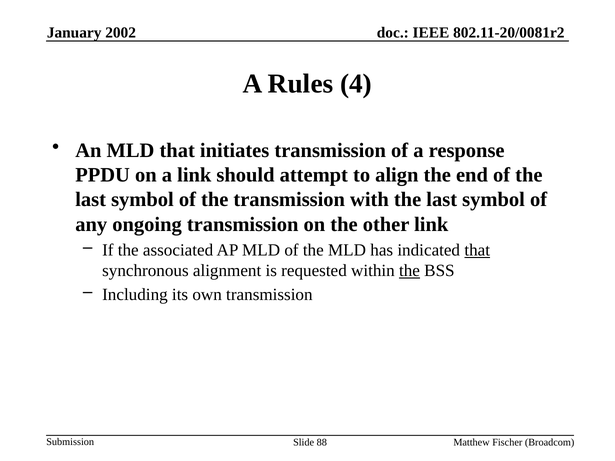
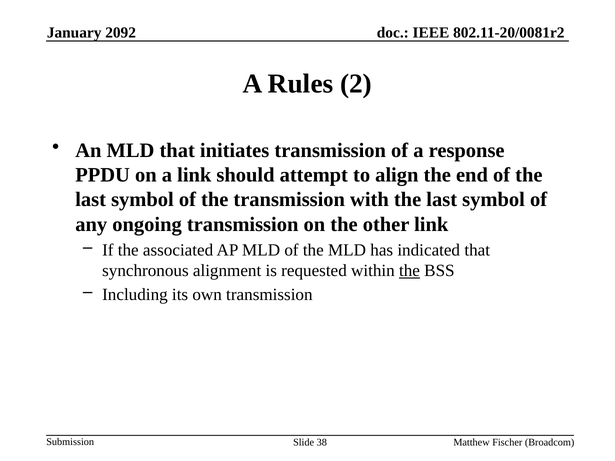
2002: 2002 -> 2092 (121, 33)
4: 4 -> 2 (356, 84)
that underline: present -> none (477, 250)
88: 88 -> 38 (322, 442)
